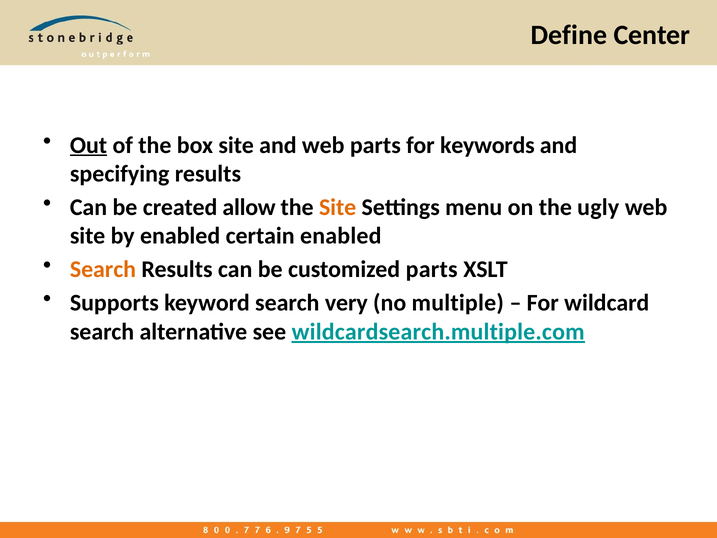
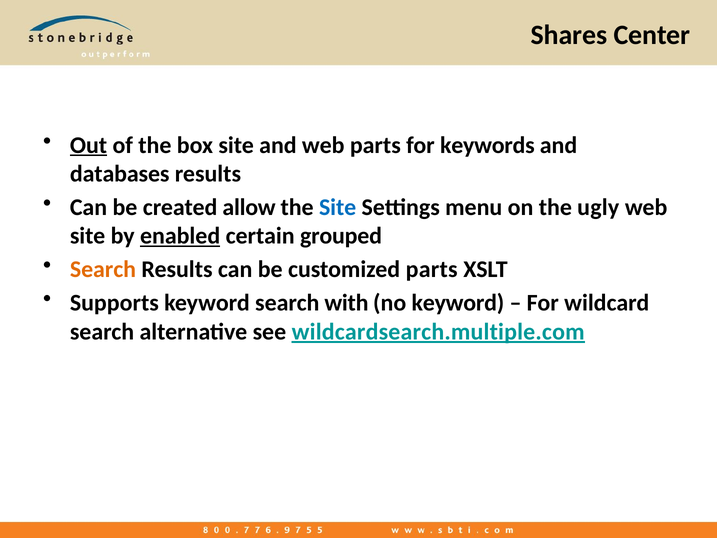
Define: Define -> Shares (569, 35)
specifying: specifying -> databases (120, 174)
Site colour: orange -> blue (338, 207)
enabled underline: none -> present (180, 236)
certain enabled: enabled -> grouped (341, 236)
very: very -> with (346, 303)
no multiple: multiple -> keyword (458, 303)
